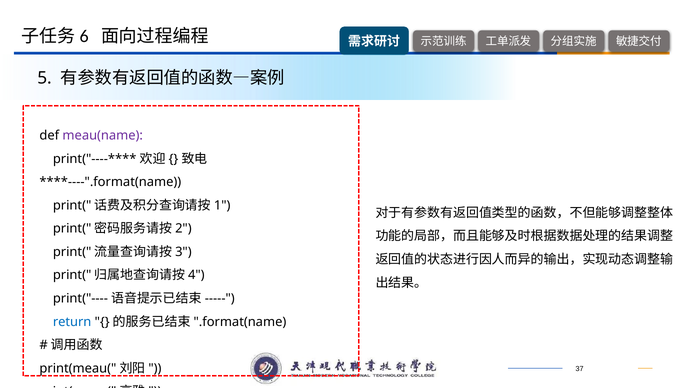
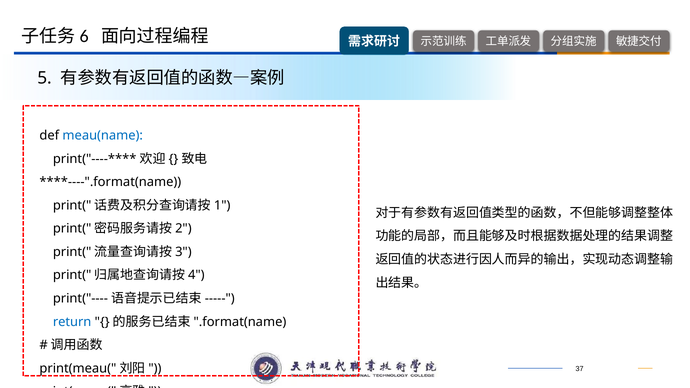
meau(name colour: purple -> blue (103, 136)
